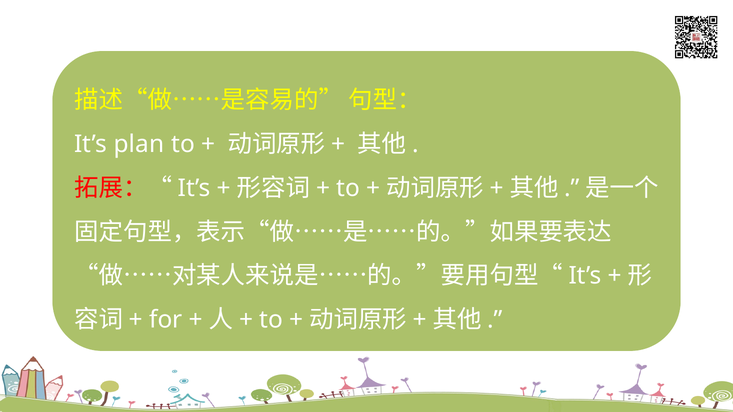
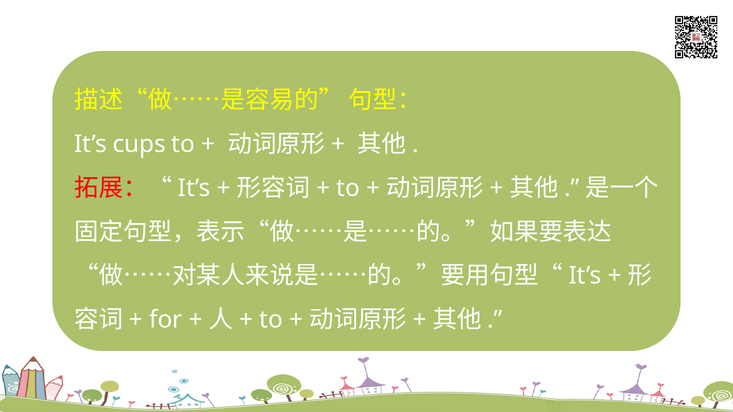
plan: plan -> cups (139, 144)
